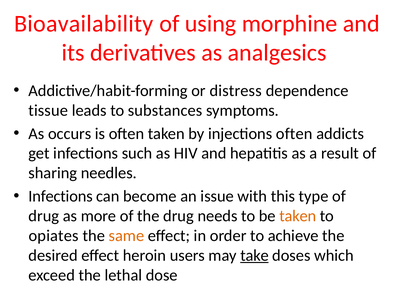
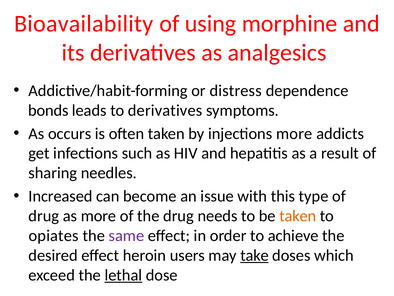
tissue: tissue -> bonds (48, 110)
to substances: substances -> derivatives (165, 110)
injections often: often -> more (294, 133)
Infections: Infections -> Increased (60, 196)
same colour: orange -> purple (126, 235)
lethal underline: none -> present (123, 275)
